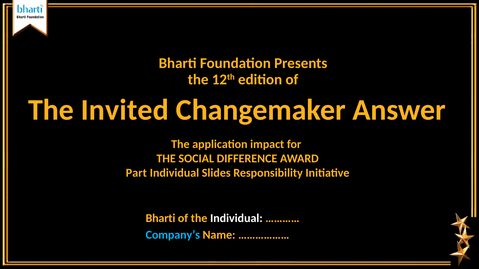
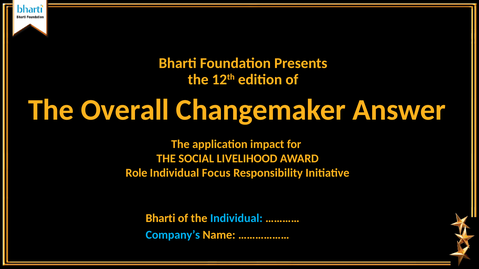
Invited: Invited -> Overall (125, 110)
DIFFERENCE: DIFFERENCE -> LIVELIHOOD (247, 159)
Part: Part -> Role (136, 173)
Slides: Slides -> Focus (216, 173)
Individual colour: white -> light blue (236, 219)
